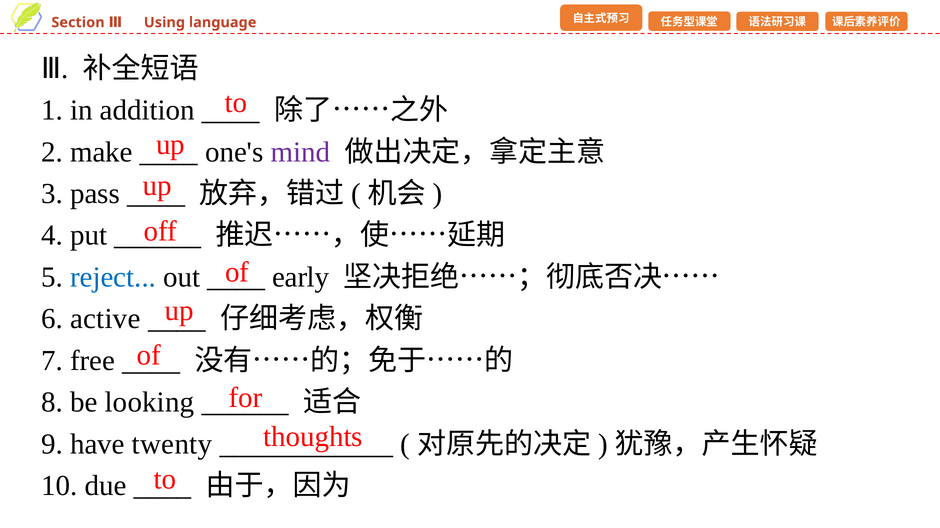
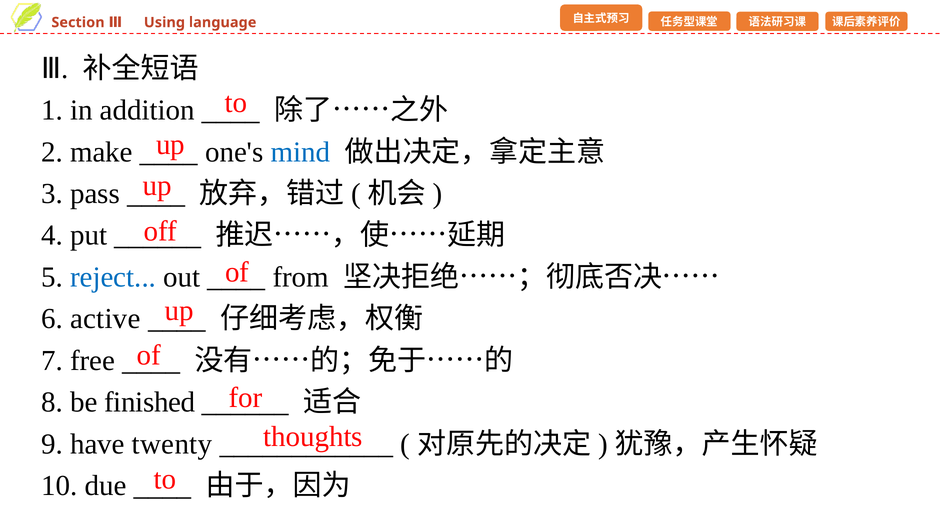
mind colour: purple -> blue (300, 152)
early: early -> from (301, 278)
looking: looking -> finished (150, 403)
